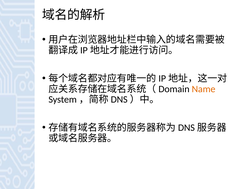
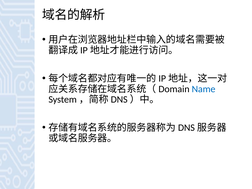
Name colour: orange -> blue (204, 89)
